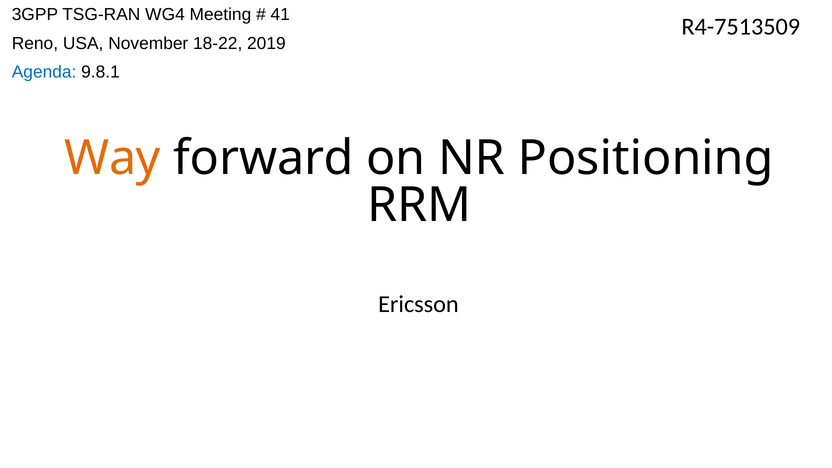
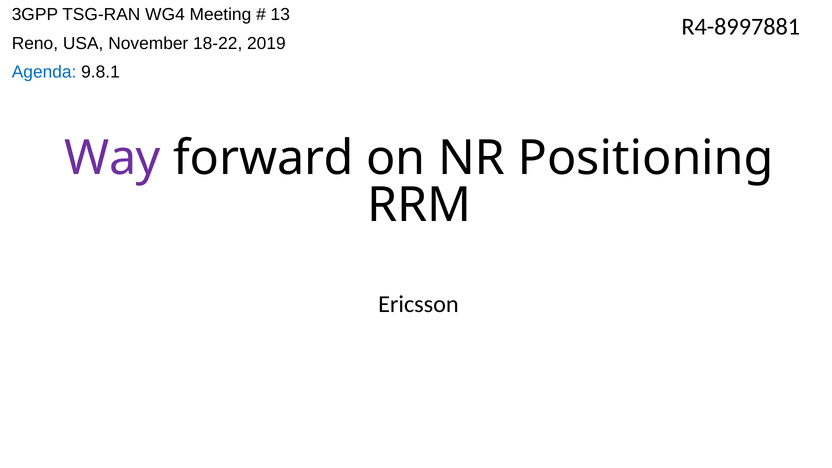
41: 41 -> 13 (280, 15)
R4-7513509: R4-7513509 -> R4-8997881 (741, 27)
Way colour: orange -> purple (112, 158)
